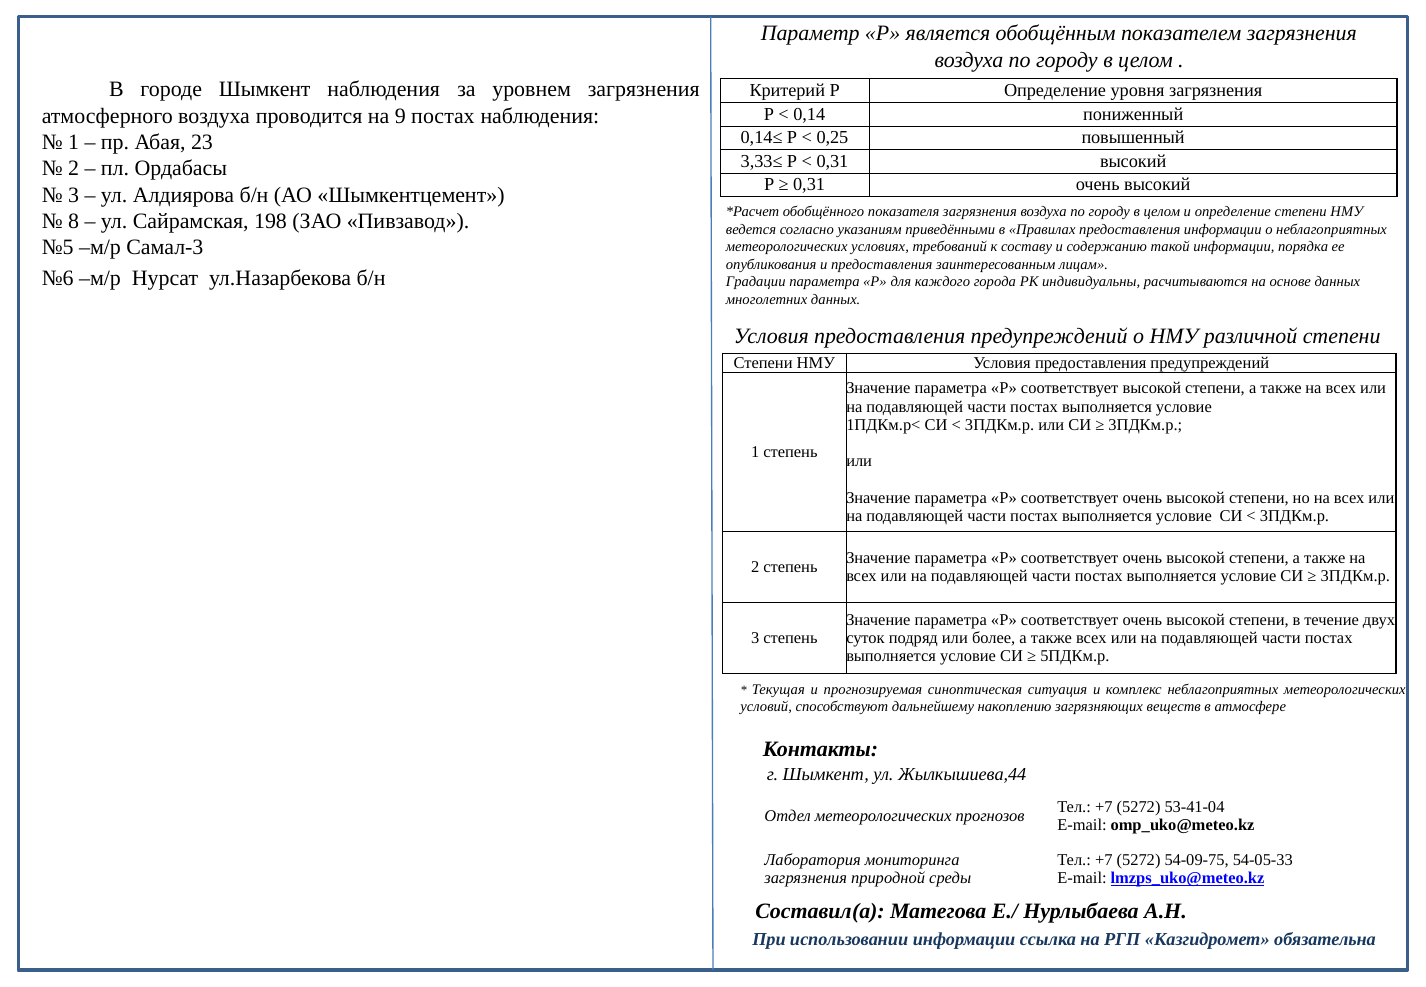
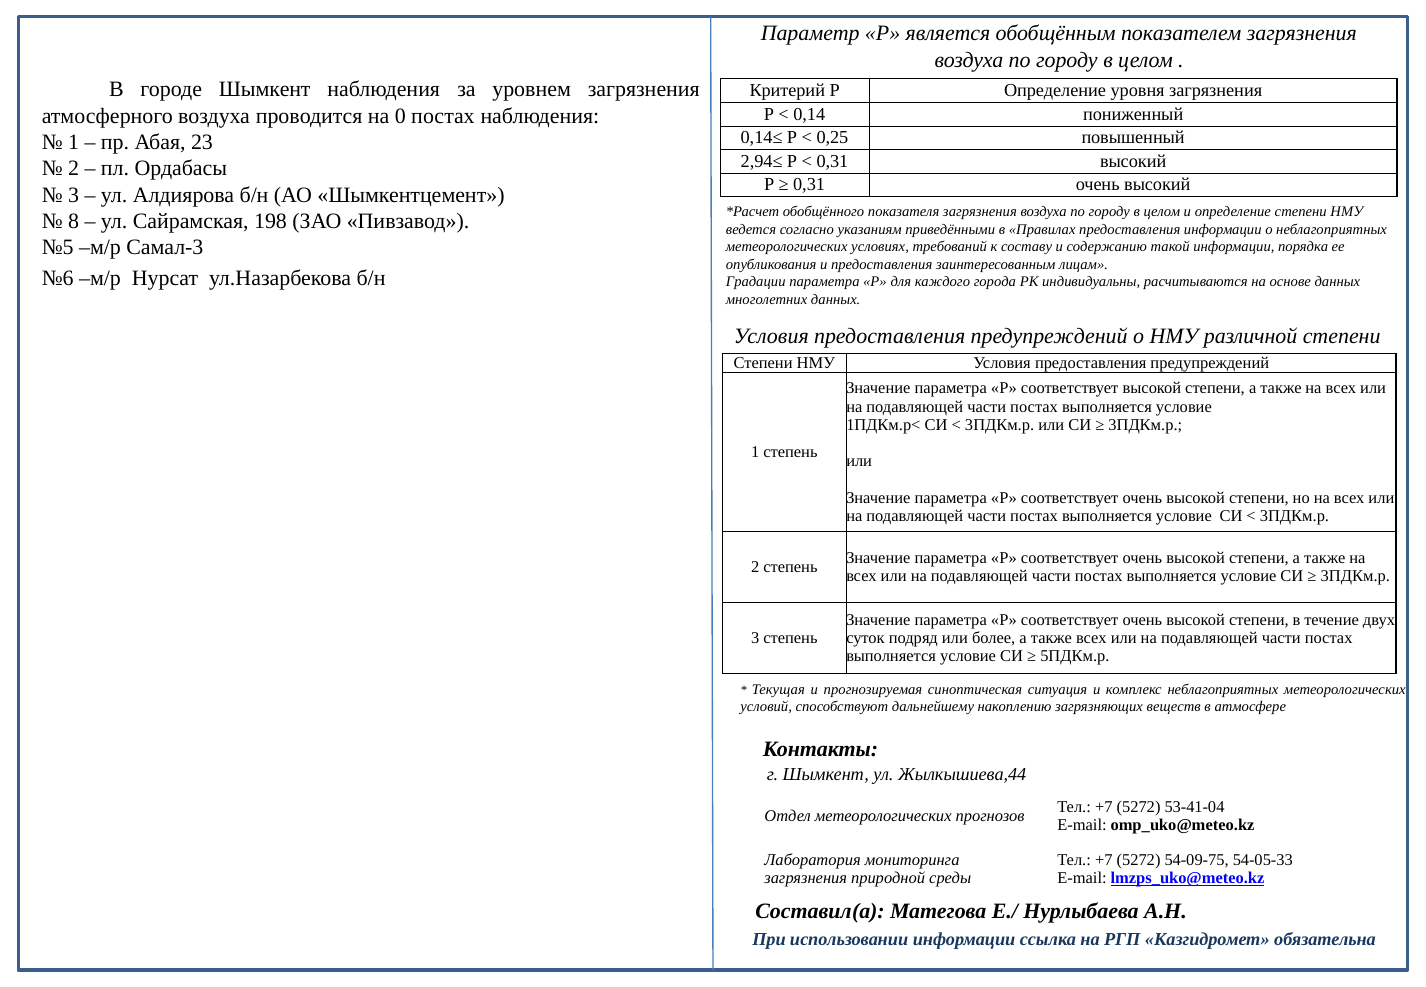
9: 9 -> 0 (400, 116)
3,33≤: 3,33≤ -> 2,94≤ (762, 161)
